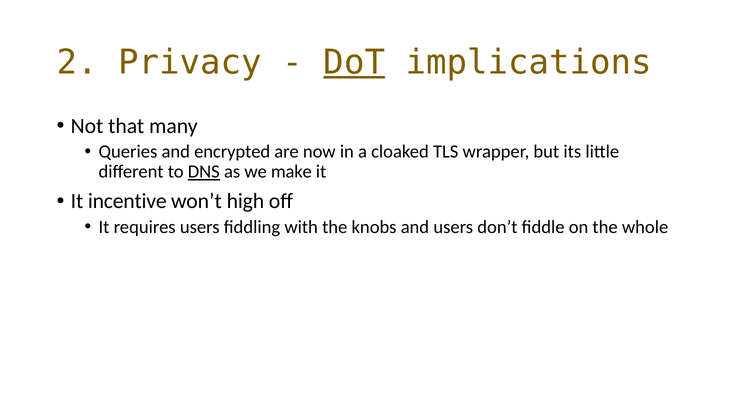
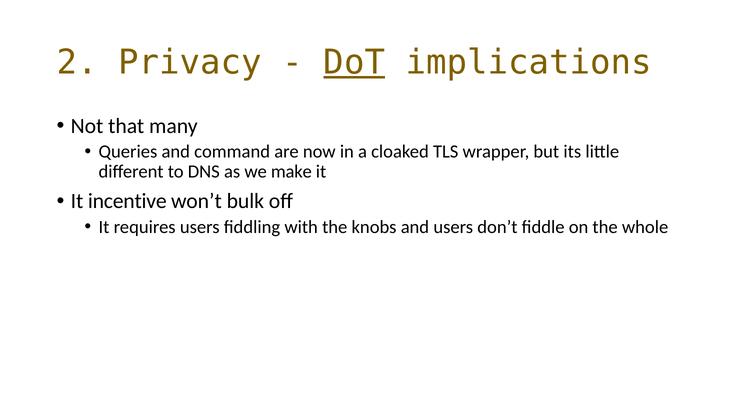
encrypted: encrypted -> command (232, 151)
DNS underline: present -> none (204, 172)
high: high -> bulk (245, 201)
